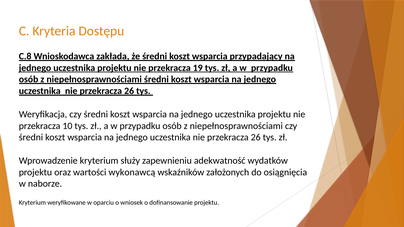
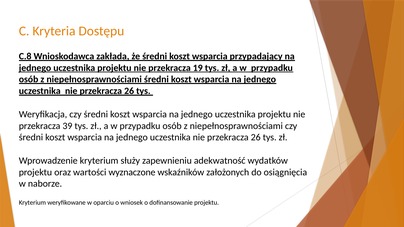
10: 10 -> 39 (67, 126)
wykonawcą: wykonawcą -> wyznaczone (132, 172)
